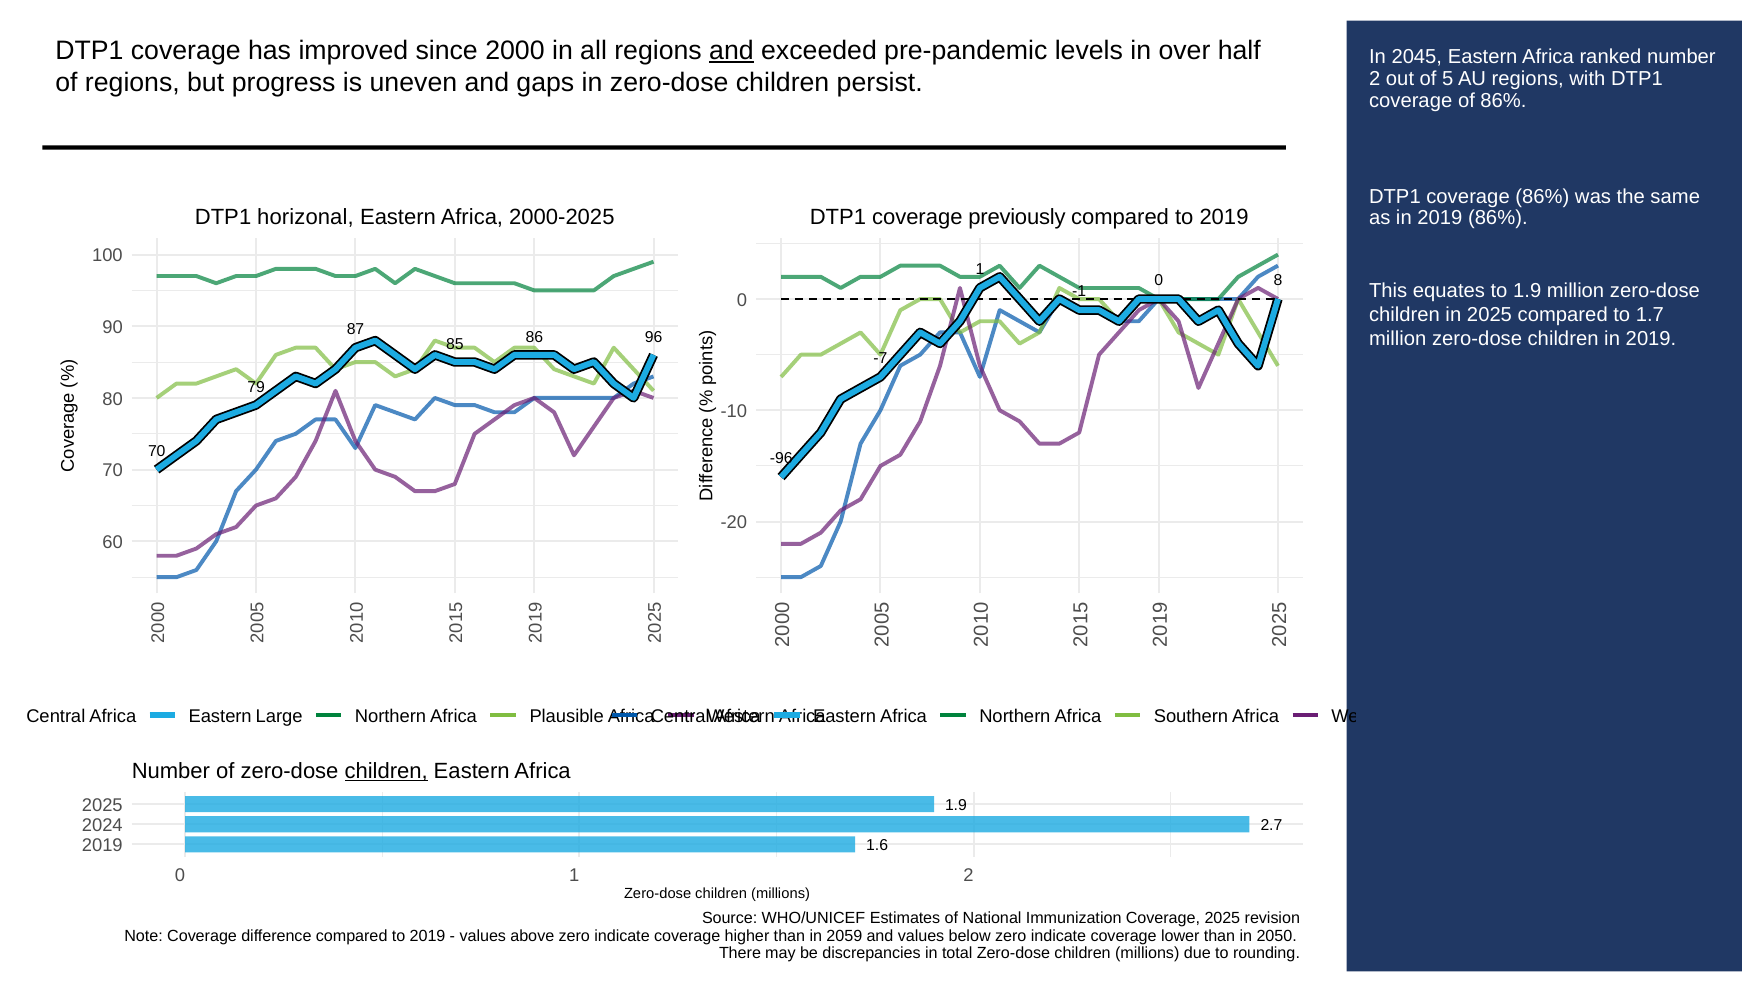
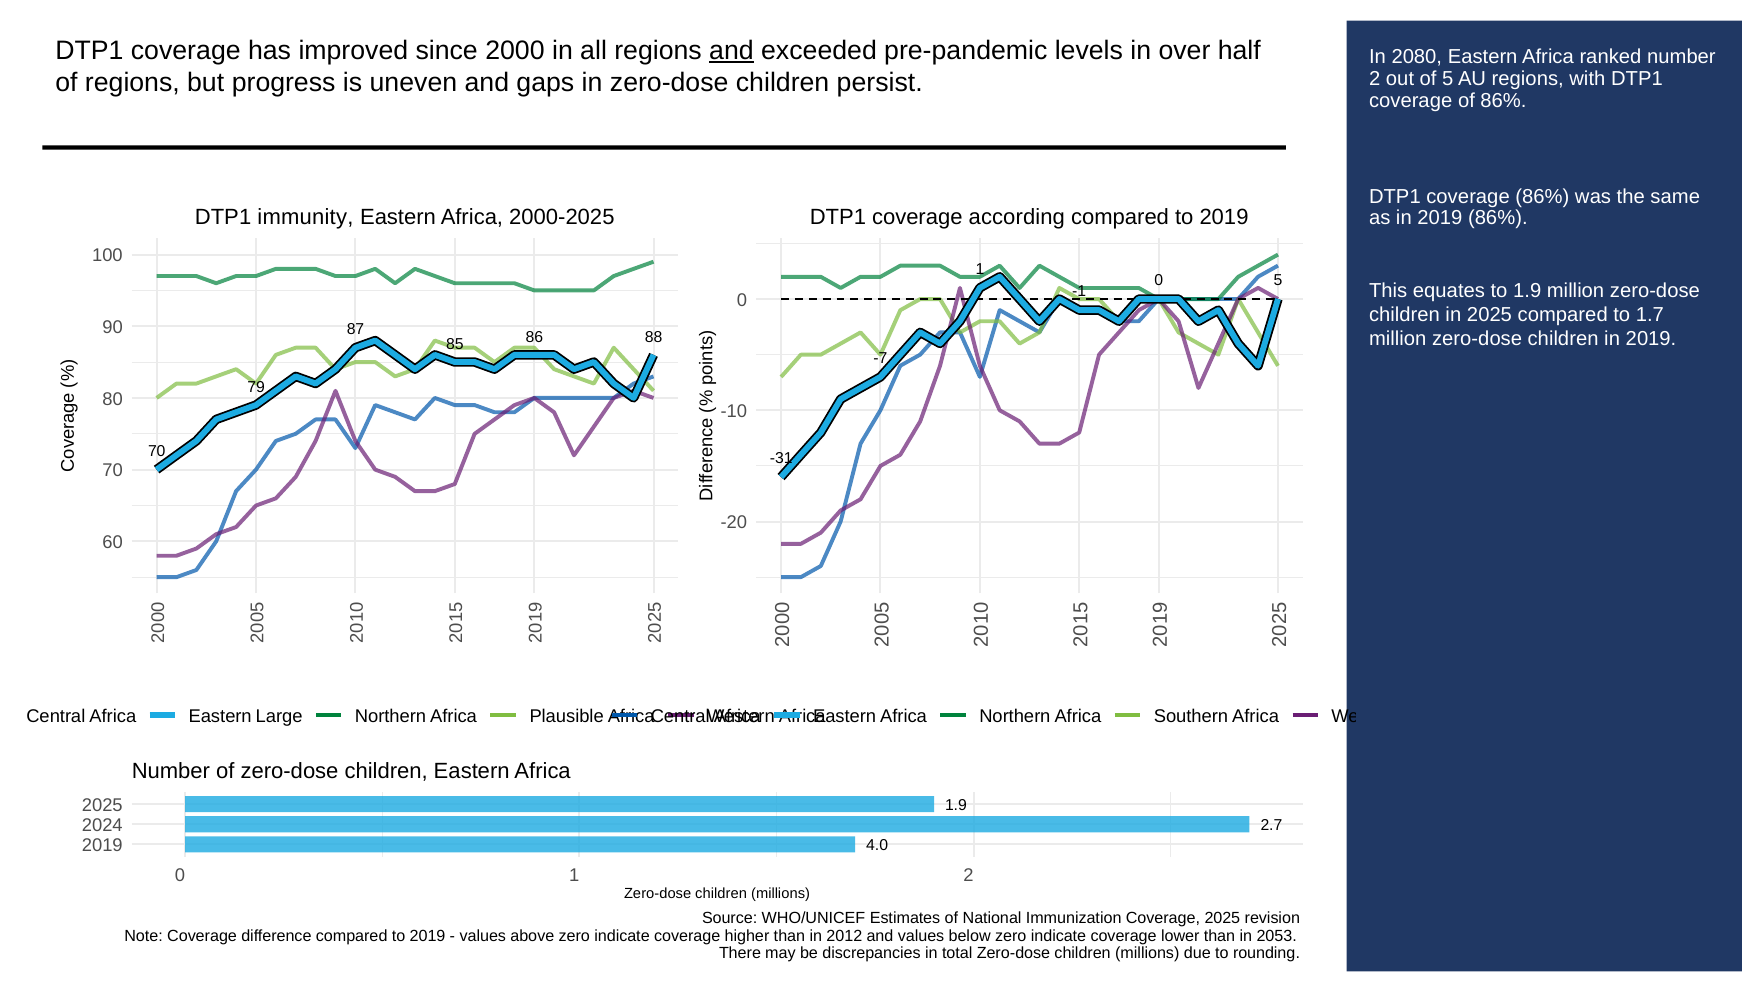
2045: 2045 -> 2080 (1417, 57)
horizonal: horizonal -> immunity (305, 217)
previously: previously -> according (1017, 217)
8: 8 -> 5 (1278, 280)
96: 96 -> 88 (654, 337)
-96: -96 -> -31 (781, 458)
children underline: present -> none (386, 771)
1.6: 1.6 -> 4.0 (877, 846)
2059: 2059 -> 2012 (844, 936)
2050: 2050 -> 2053 (1277, 936)
